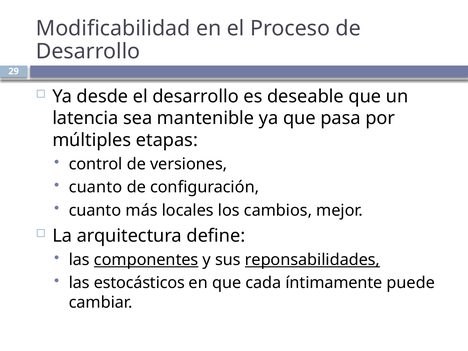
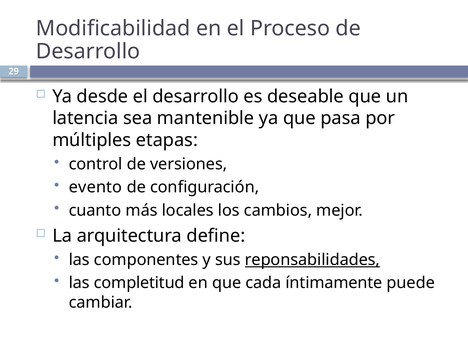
cuanto: cuanto -> evento (96, 187)
componentes underline: present -> none (146, 260)
estocásticos: estocásticos -> completitud (139, 283)
